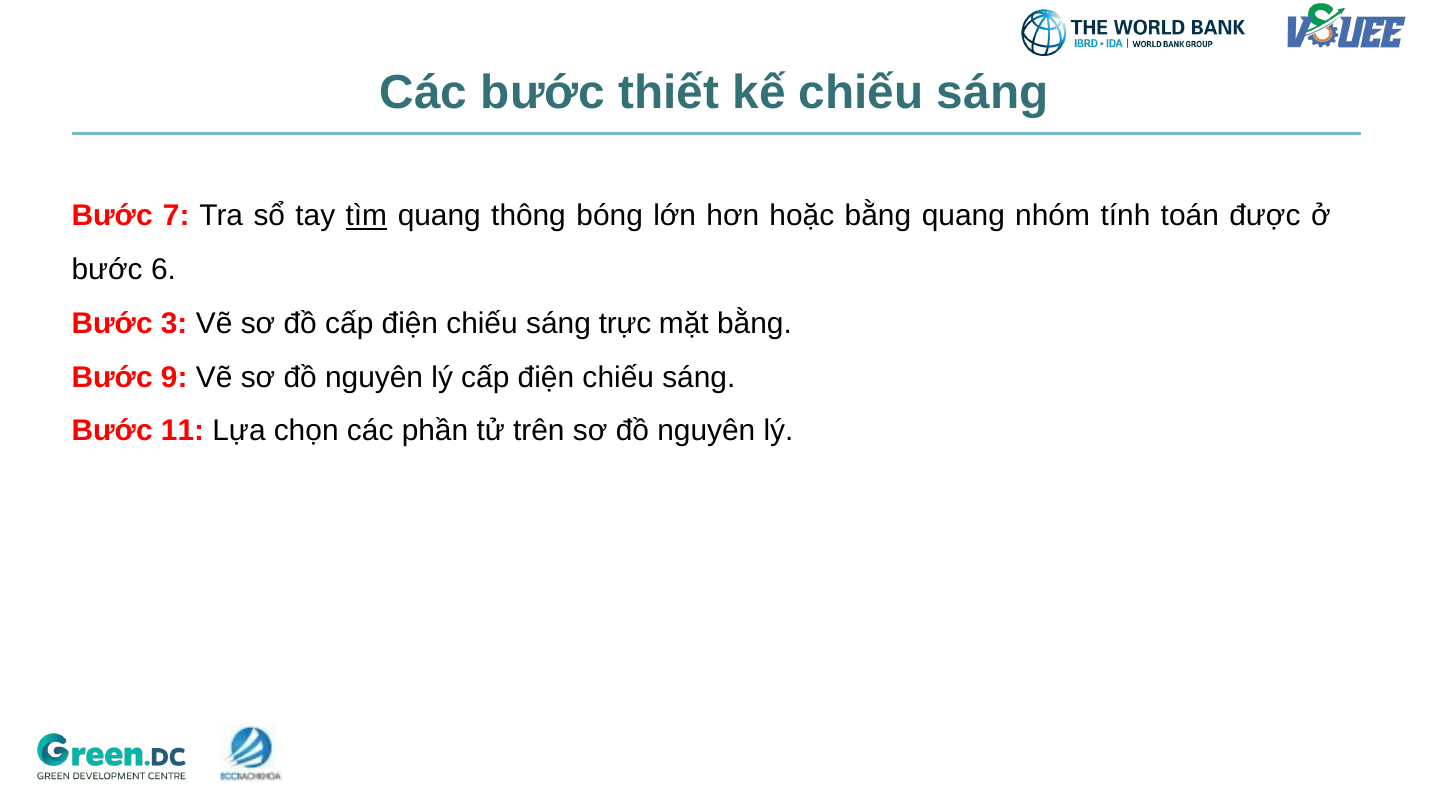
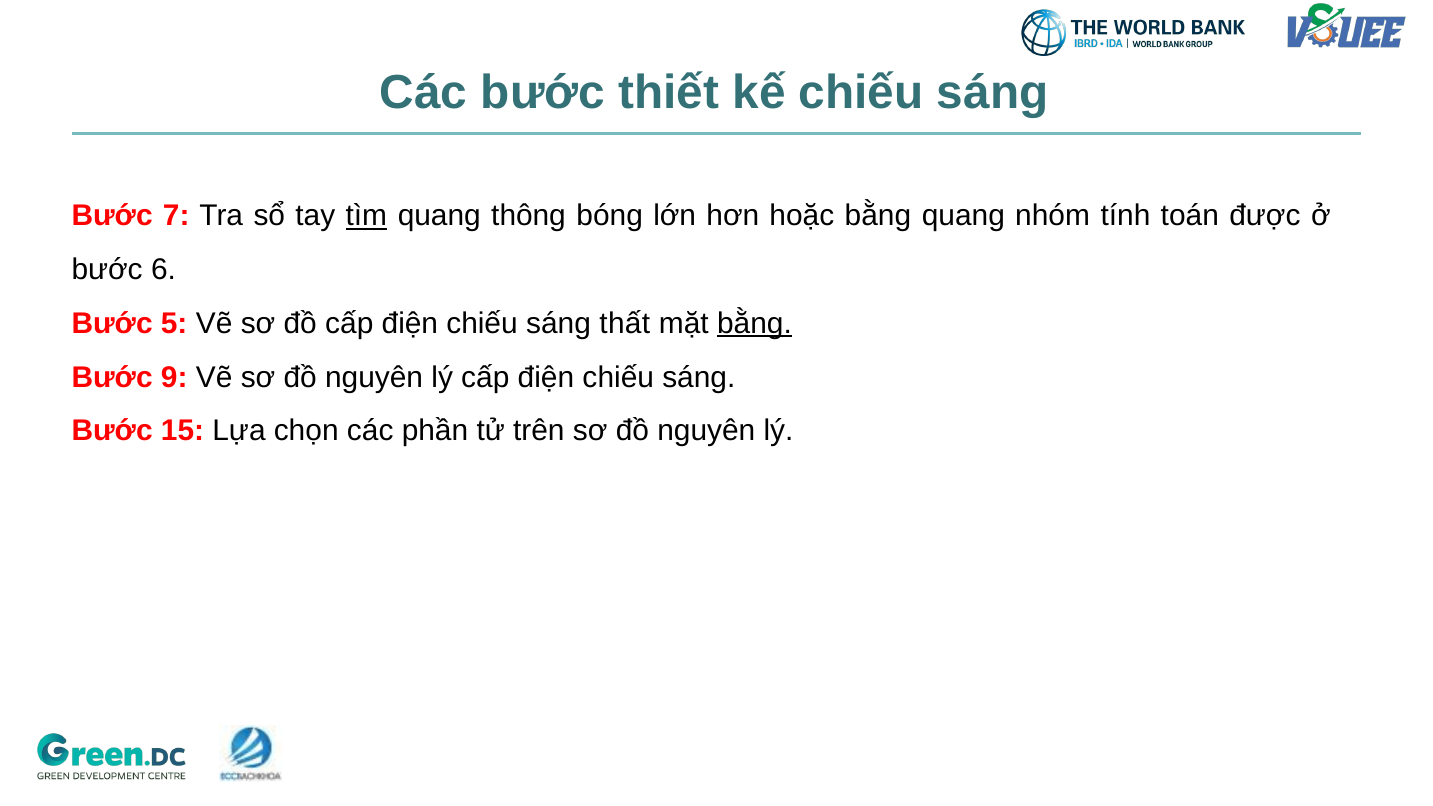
3: 3 -> 5 (174, 323)
trực: trực -> thất (625, 323)
bằng underline: none -> present (754, 323)
11: 11 -> 15 (182, 431)
